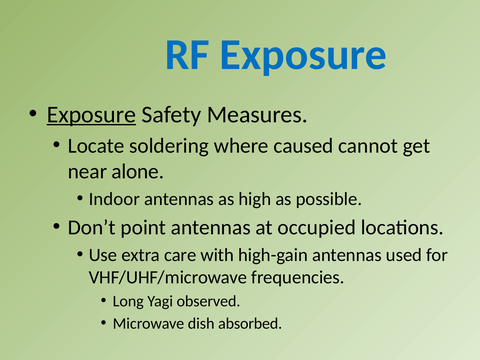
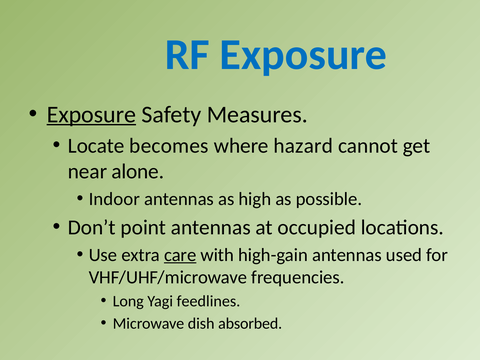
soldering: soldering -> becomes (169, 146)
caused: caused -> hazard (303, 146)
care underline: none -> present (180, 255)
observed: observed -> feedlines (208, 301)
